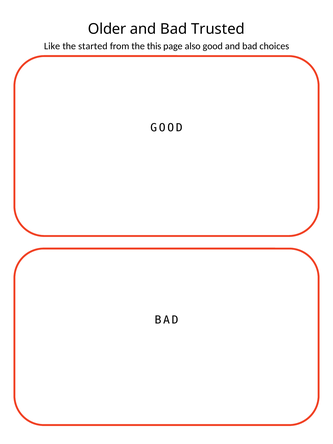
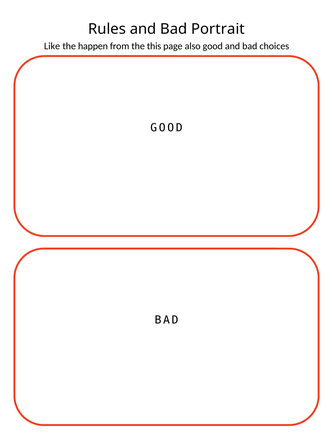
Older: Older -> Rules (107, 29)
Trusted: Trusted -> Portrait (218, 29)
started: started -> happen (93, 46)
